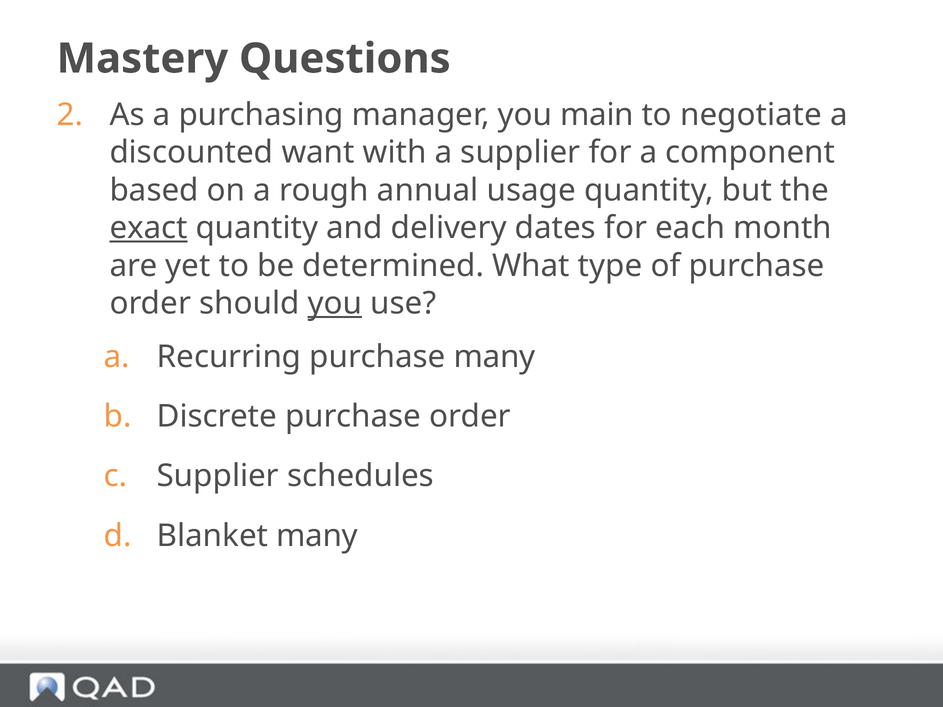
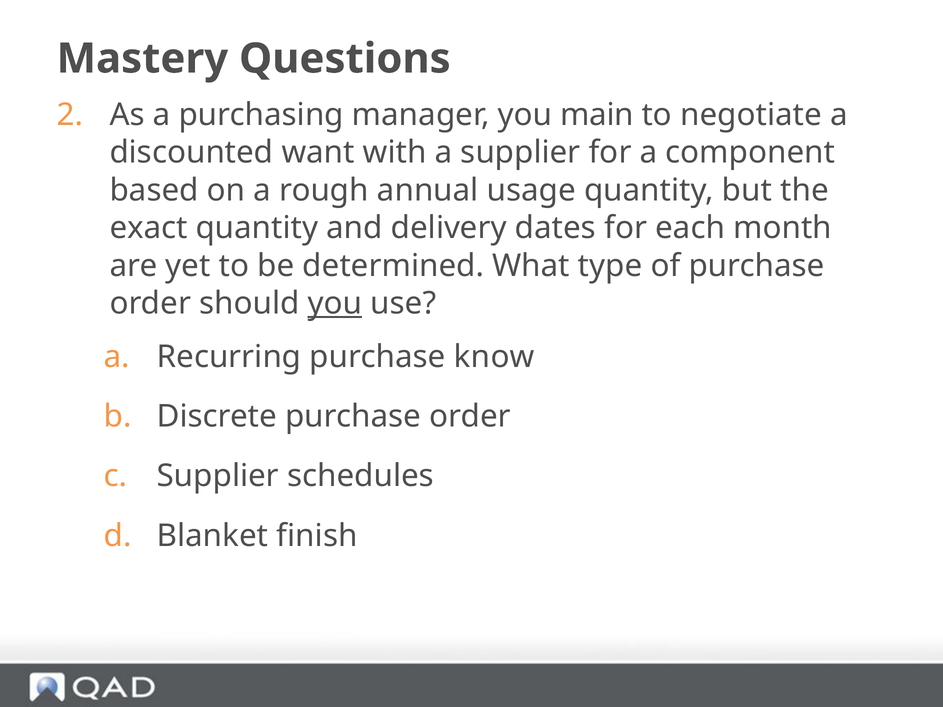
exact underline: present -> none (149, 228)
purchase many: many -> know (494, 357)
Blanket many: many -> finish (317, 536)
